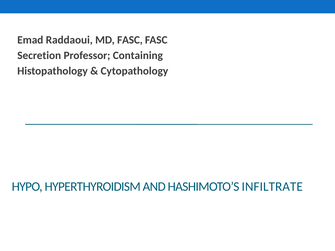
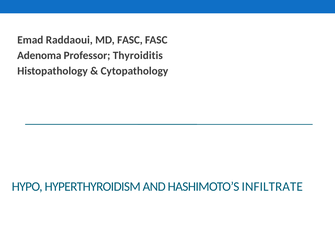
Secretion: Secretion -> Adenoma (39, 55)
Containing: Containing -> Thyroiditis (138, 55)
